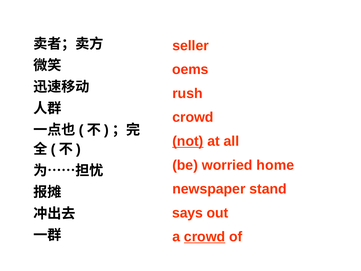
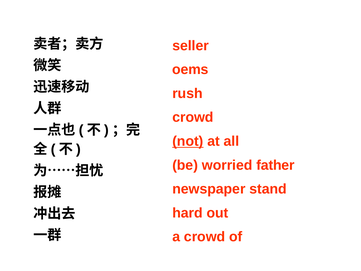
home: home -> father (275, 165)
says: says -> hard (188, 213)
crowd underline: present -> none (205, 237)
